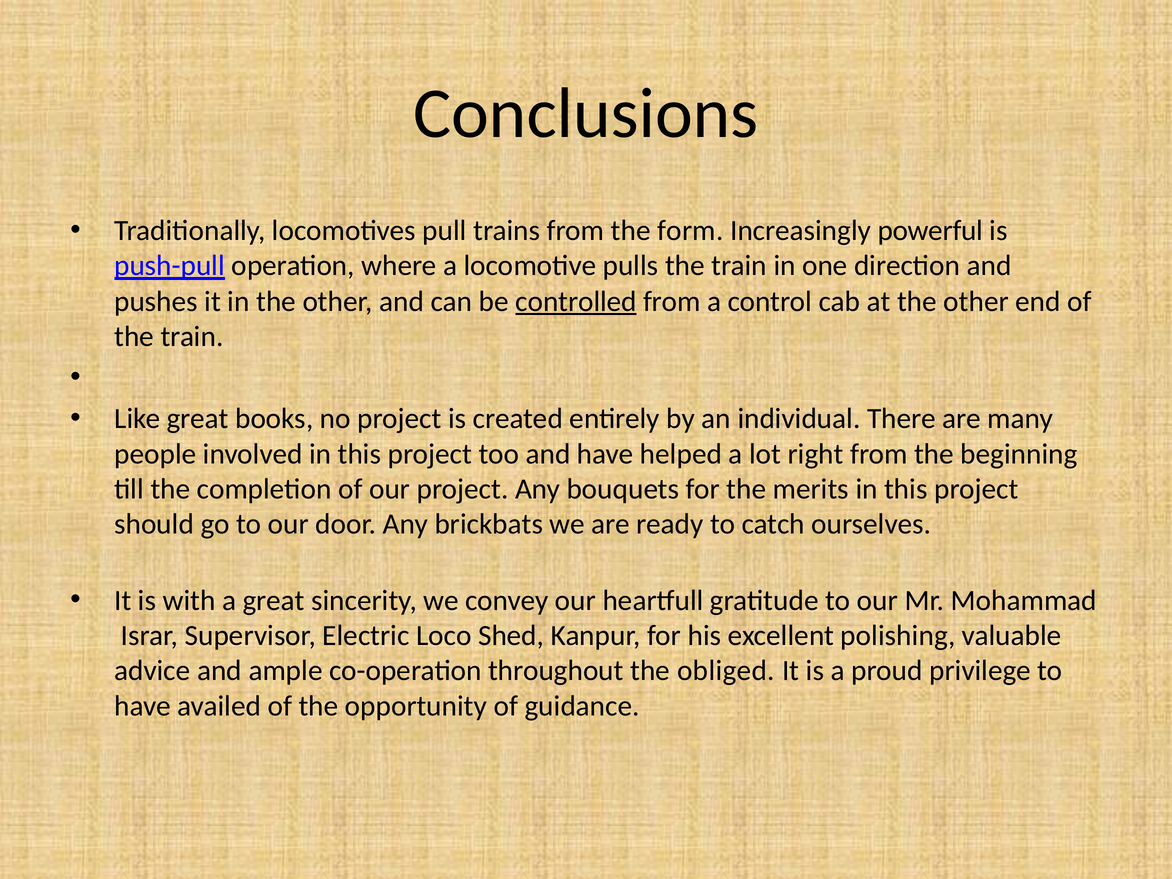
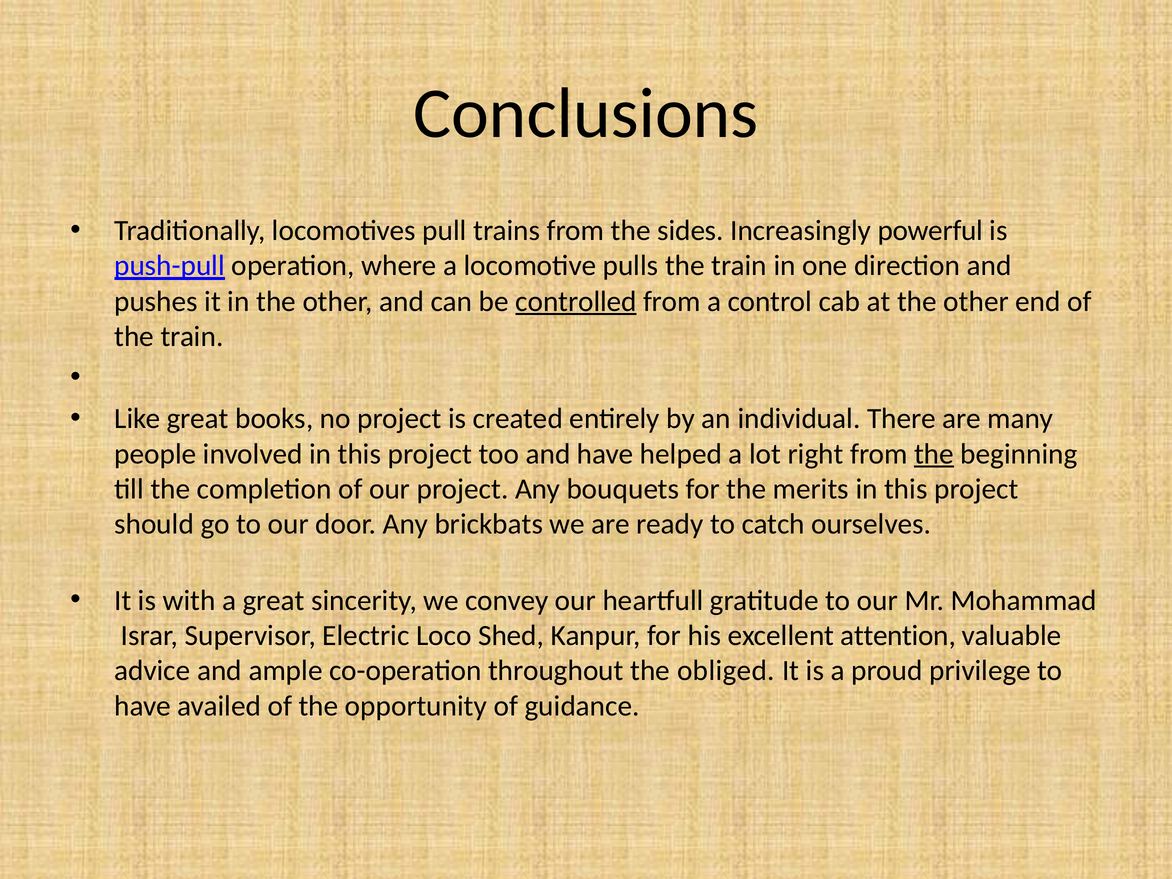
form: form -> sides (690, 231)
the underline: none -> present (934, 454)
polishing: polishing -> attention (898, 636)
